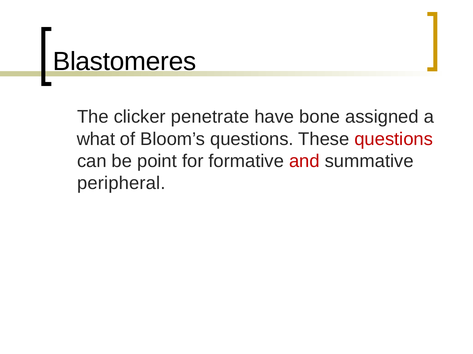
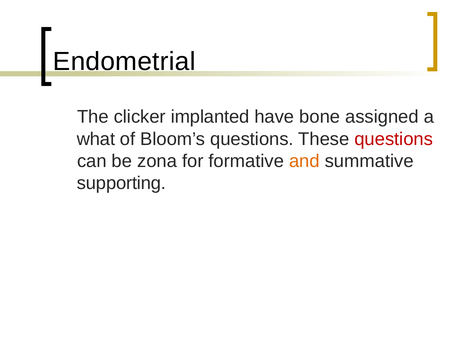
Blastomeres: Blastomeres -> Endometrial (124, 62)
penetrate: penetrate -> implanted (210, 117)
point: point -> zona (157, 161)
and colour: red -> orange (304, 161)
peripheral: peripheral -> supporting (121, 183)
